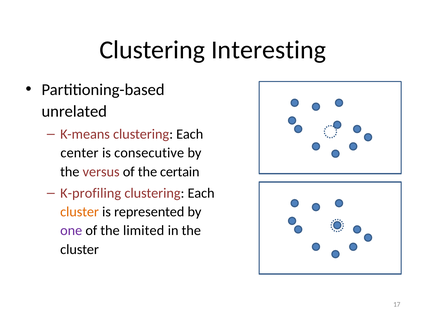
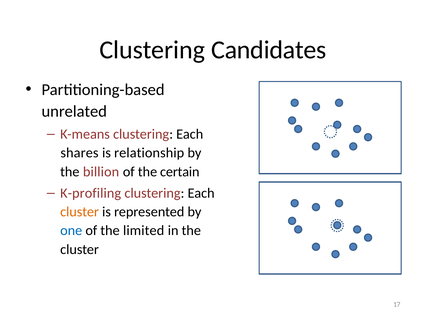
Interesting: Interesting -> Candidates (269, 50)
center: center -> shares (79, 153)
consecutive: consecutive -> relationship (149, 153)
versus: versus -> billion (101, 172)
one colour: purple -> blue (71, 231)
